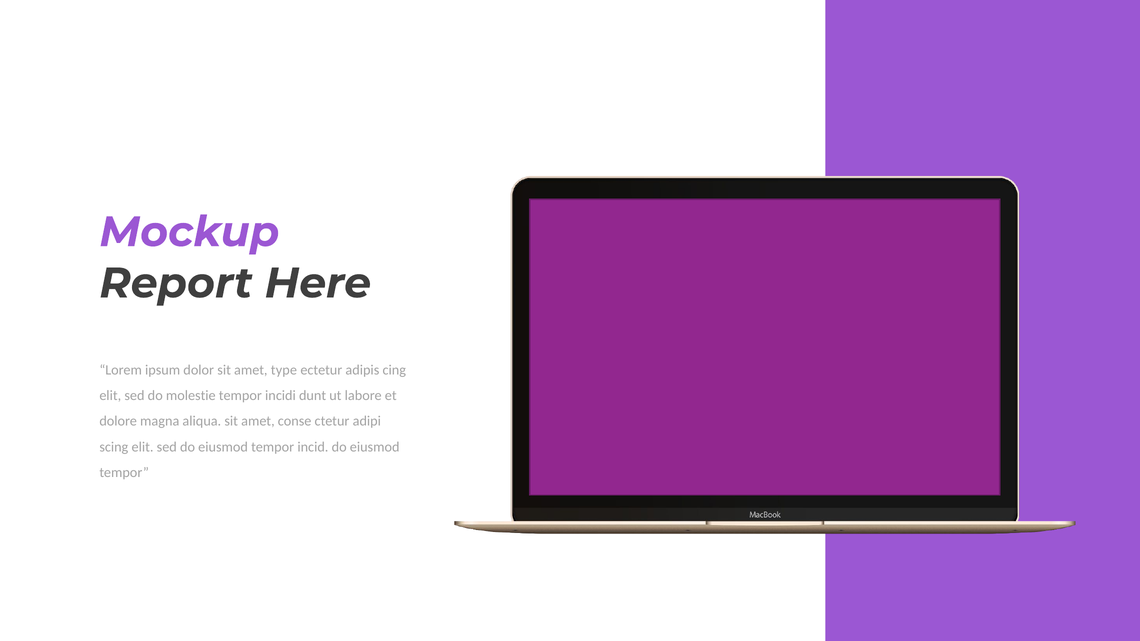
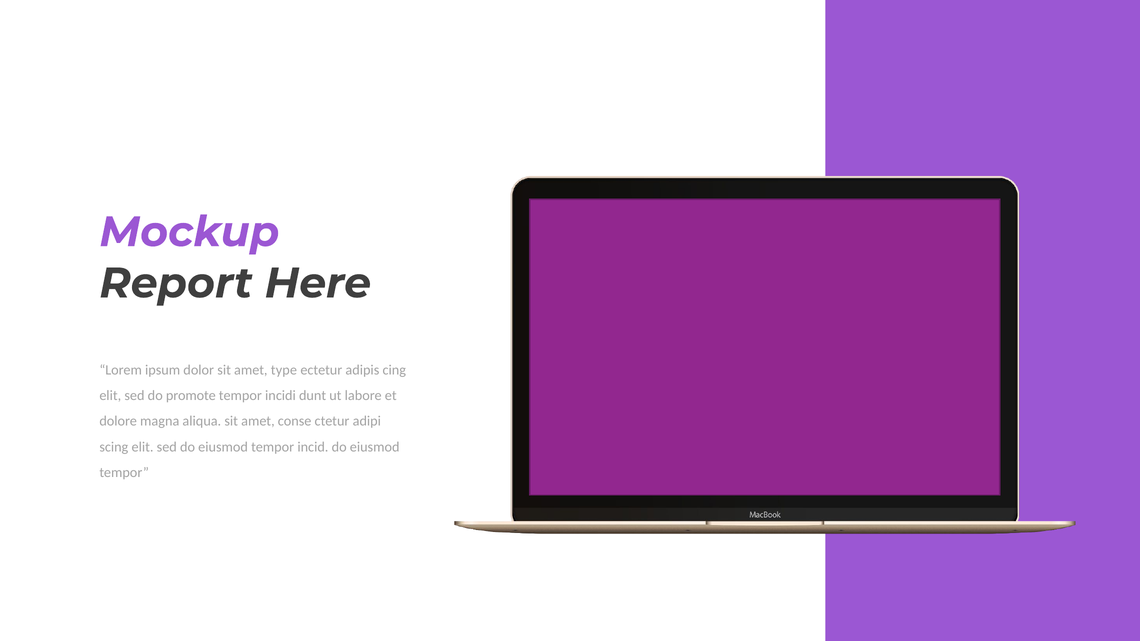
molestie: molestie -> promote (191, 396)
